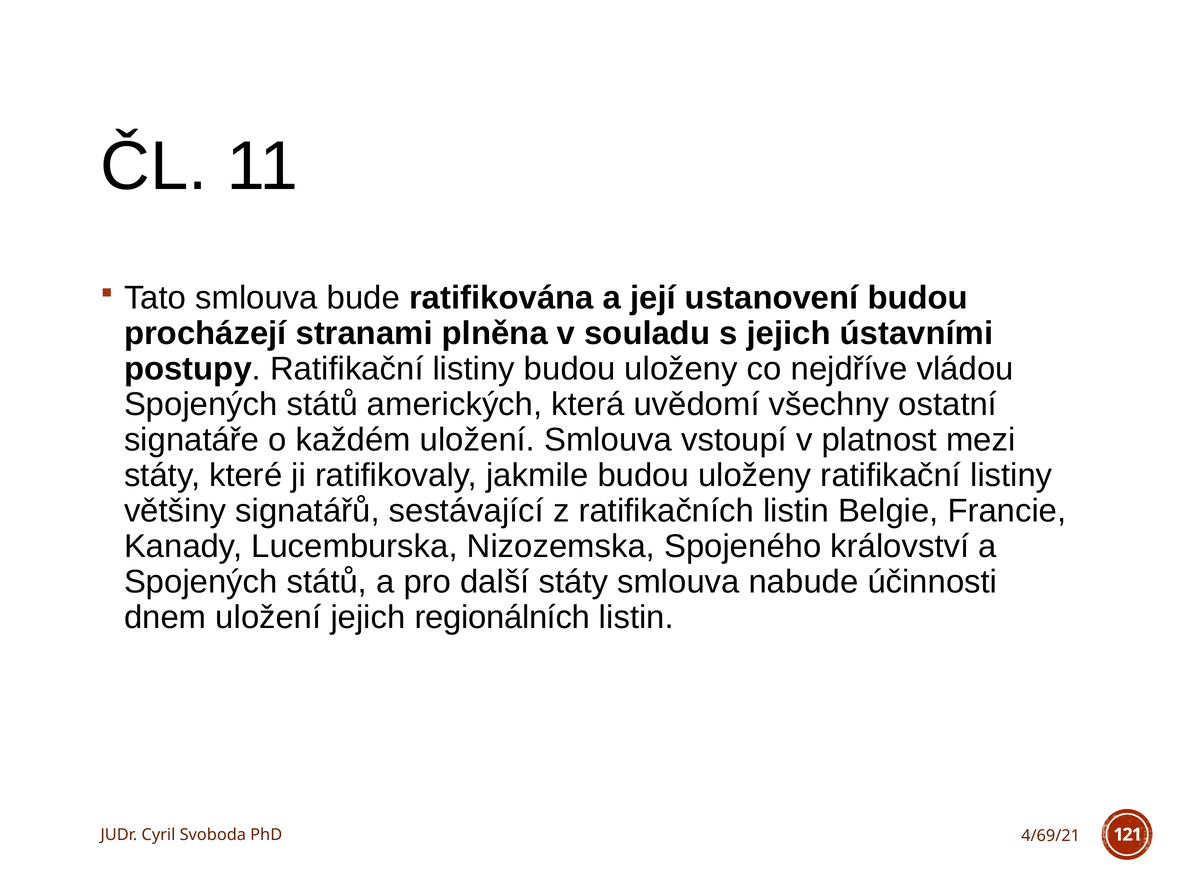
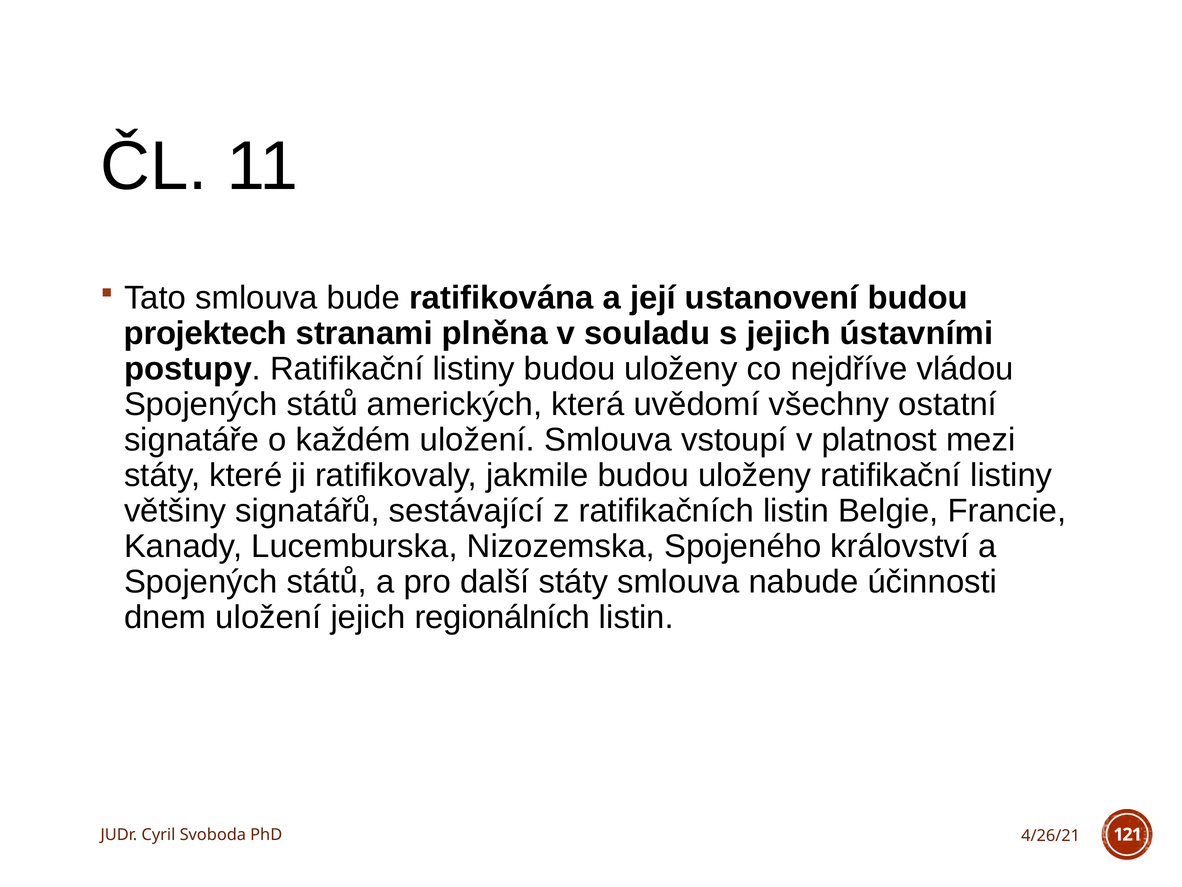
procházejí: procházejí -> projektech (206, 333)
4/69/21: 4/69/21 -> 4/26/21 (1051, 836)
